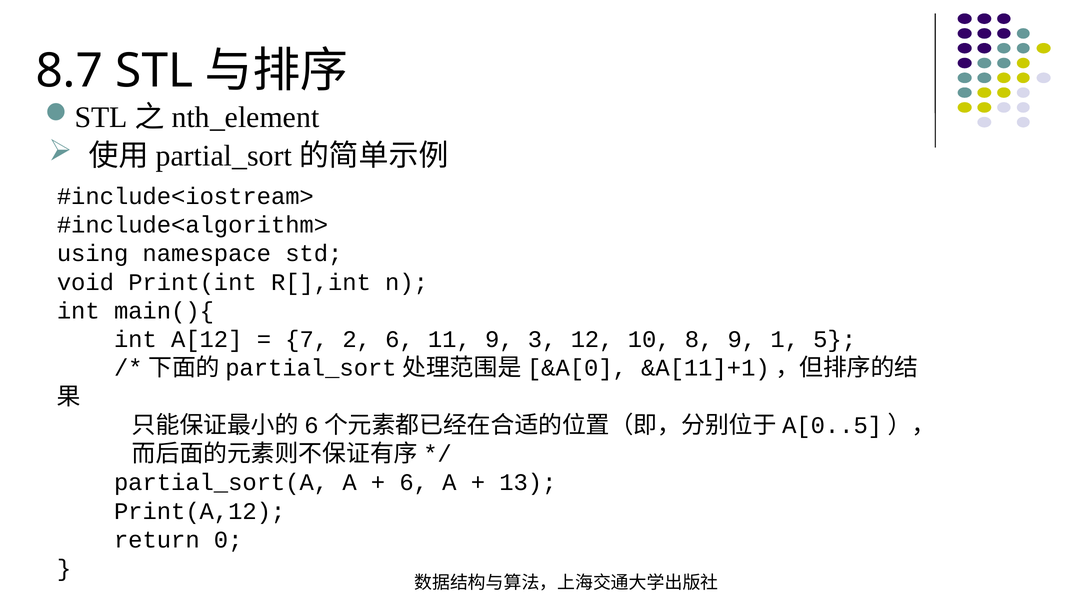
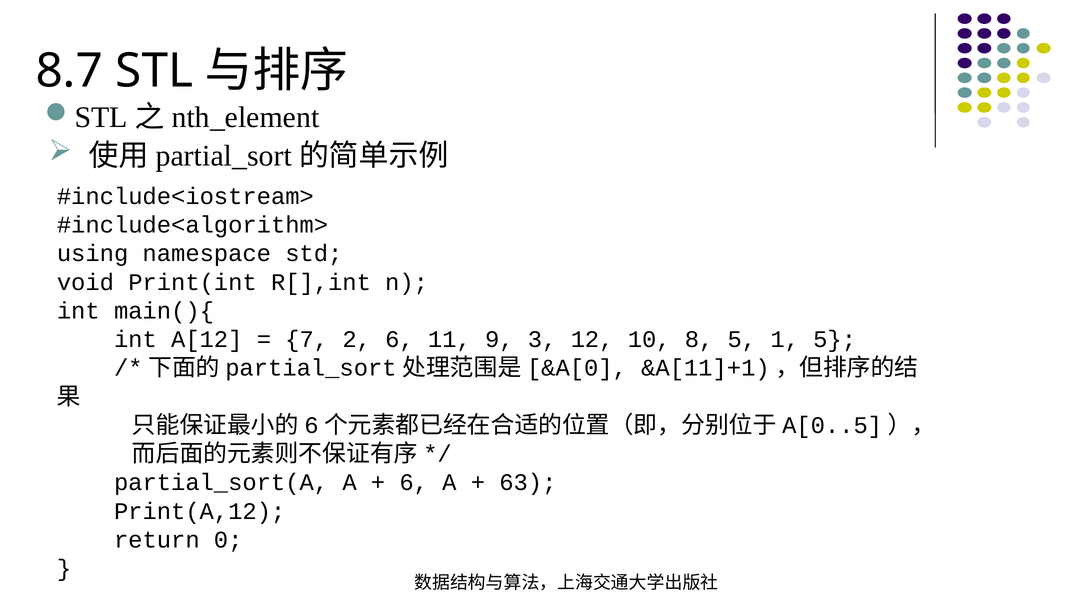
8 9: 9 -> 5 (742, 340)
13: 13 -> 63 (528, 483)
